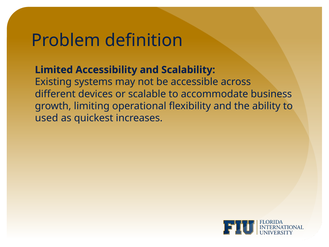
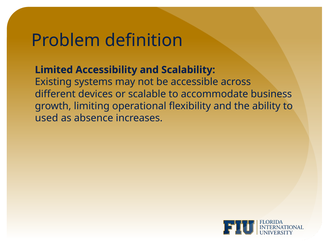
quickest: quickest -> absence (94, 118)
